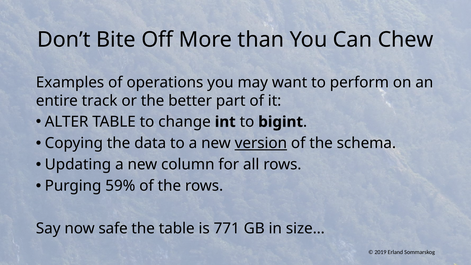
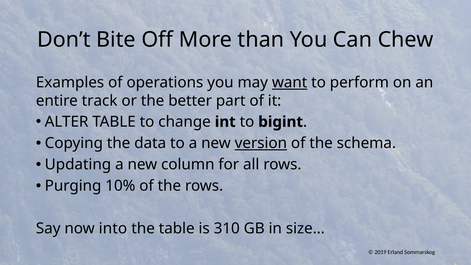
want underline: none -> present (290, 82)
59%: 59% -> 10% (120, 186)
safe: safe -> into (113, 229)
771: 771 -> 310 (227, 229)
